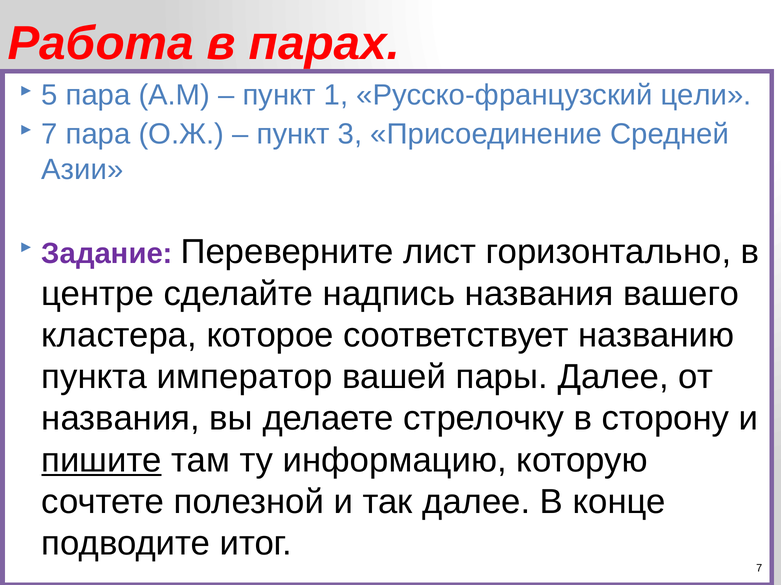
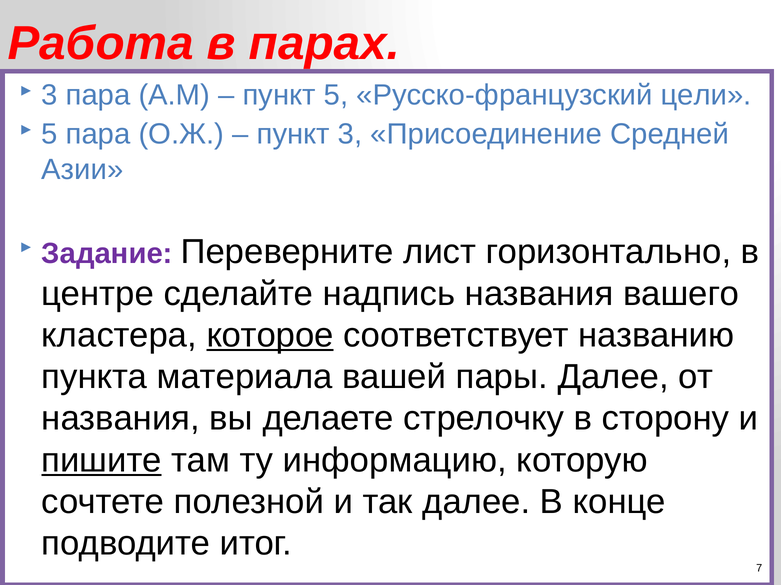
5: 5 -> 3 (50, 95)
пункт 1: 1 -> 5 (336, 95)
7: 7 -> 5 (50, 135)
которое underline: none -> present (270, 336)
император: император -> материала (245, 377)
